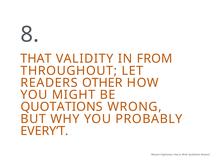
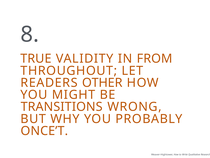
THAT: THAT -> TRUE (36, 58)
QUOTATIONS: QUOTATIONS -> TRANSITIONS (62, 107)
EVERY’T: EVERY’T -> ONCE’T (44, 131)
